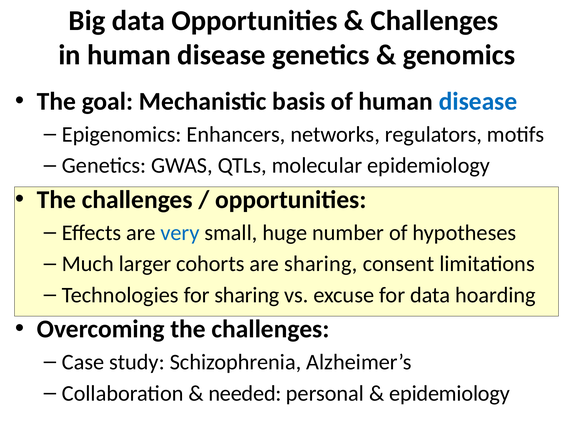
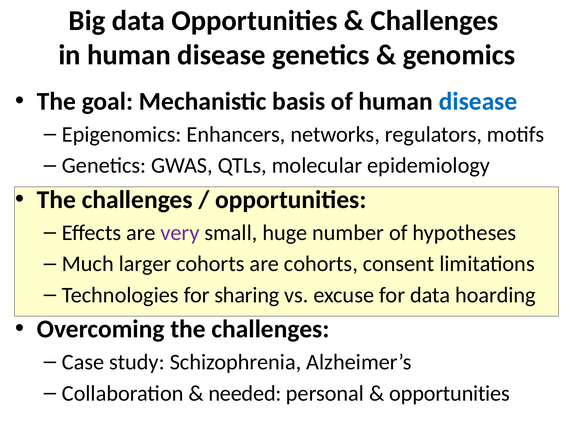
very colour: blue -> purple (180, 232)
are sharing: sharing -> cohorts (321, 264)
epidemiology: epidemiology -> opportunities (450, 393)
